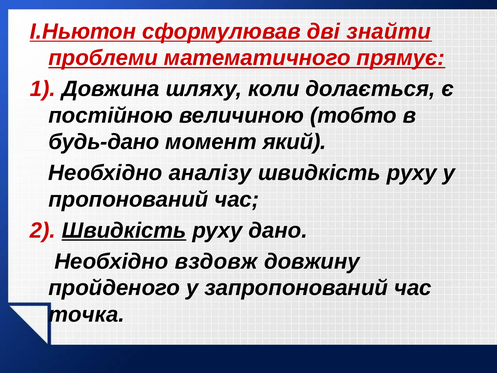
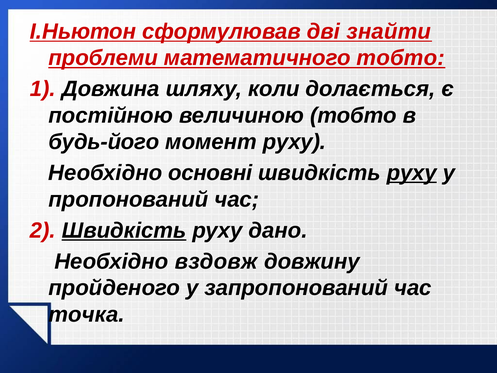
математичного прямує: прямує -> тобто (401, 58)
будь-дано: будь-дано -> будь-його (104, 142)
момент який: який -> руху (295, 142)
аналізу: аналізу -> основні (210, 173)
руху underline: none -> present (412, 173)
